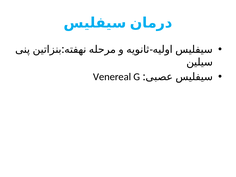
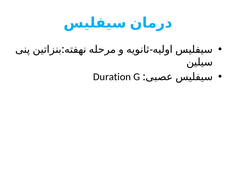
Venereal: Venereal -> Duration (112, 77)
